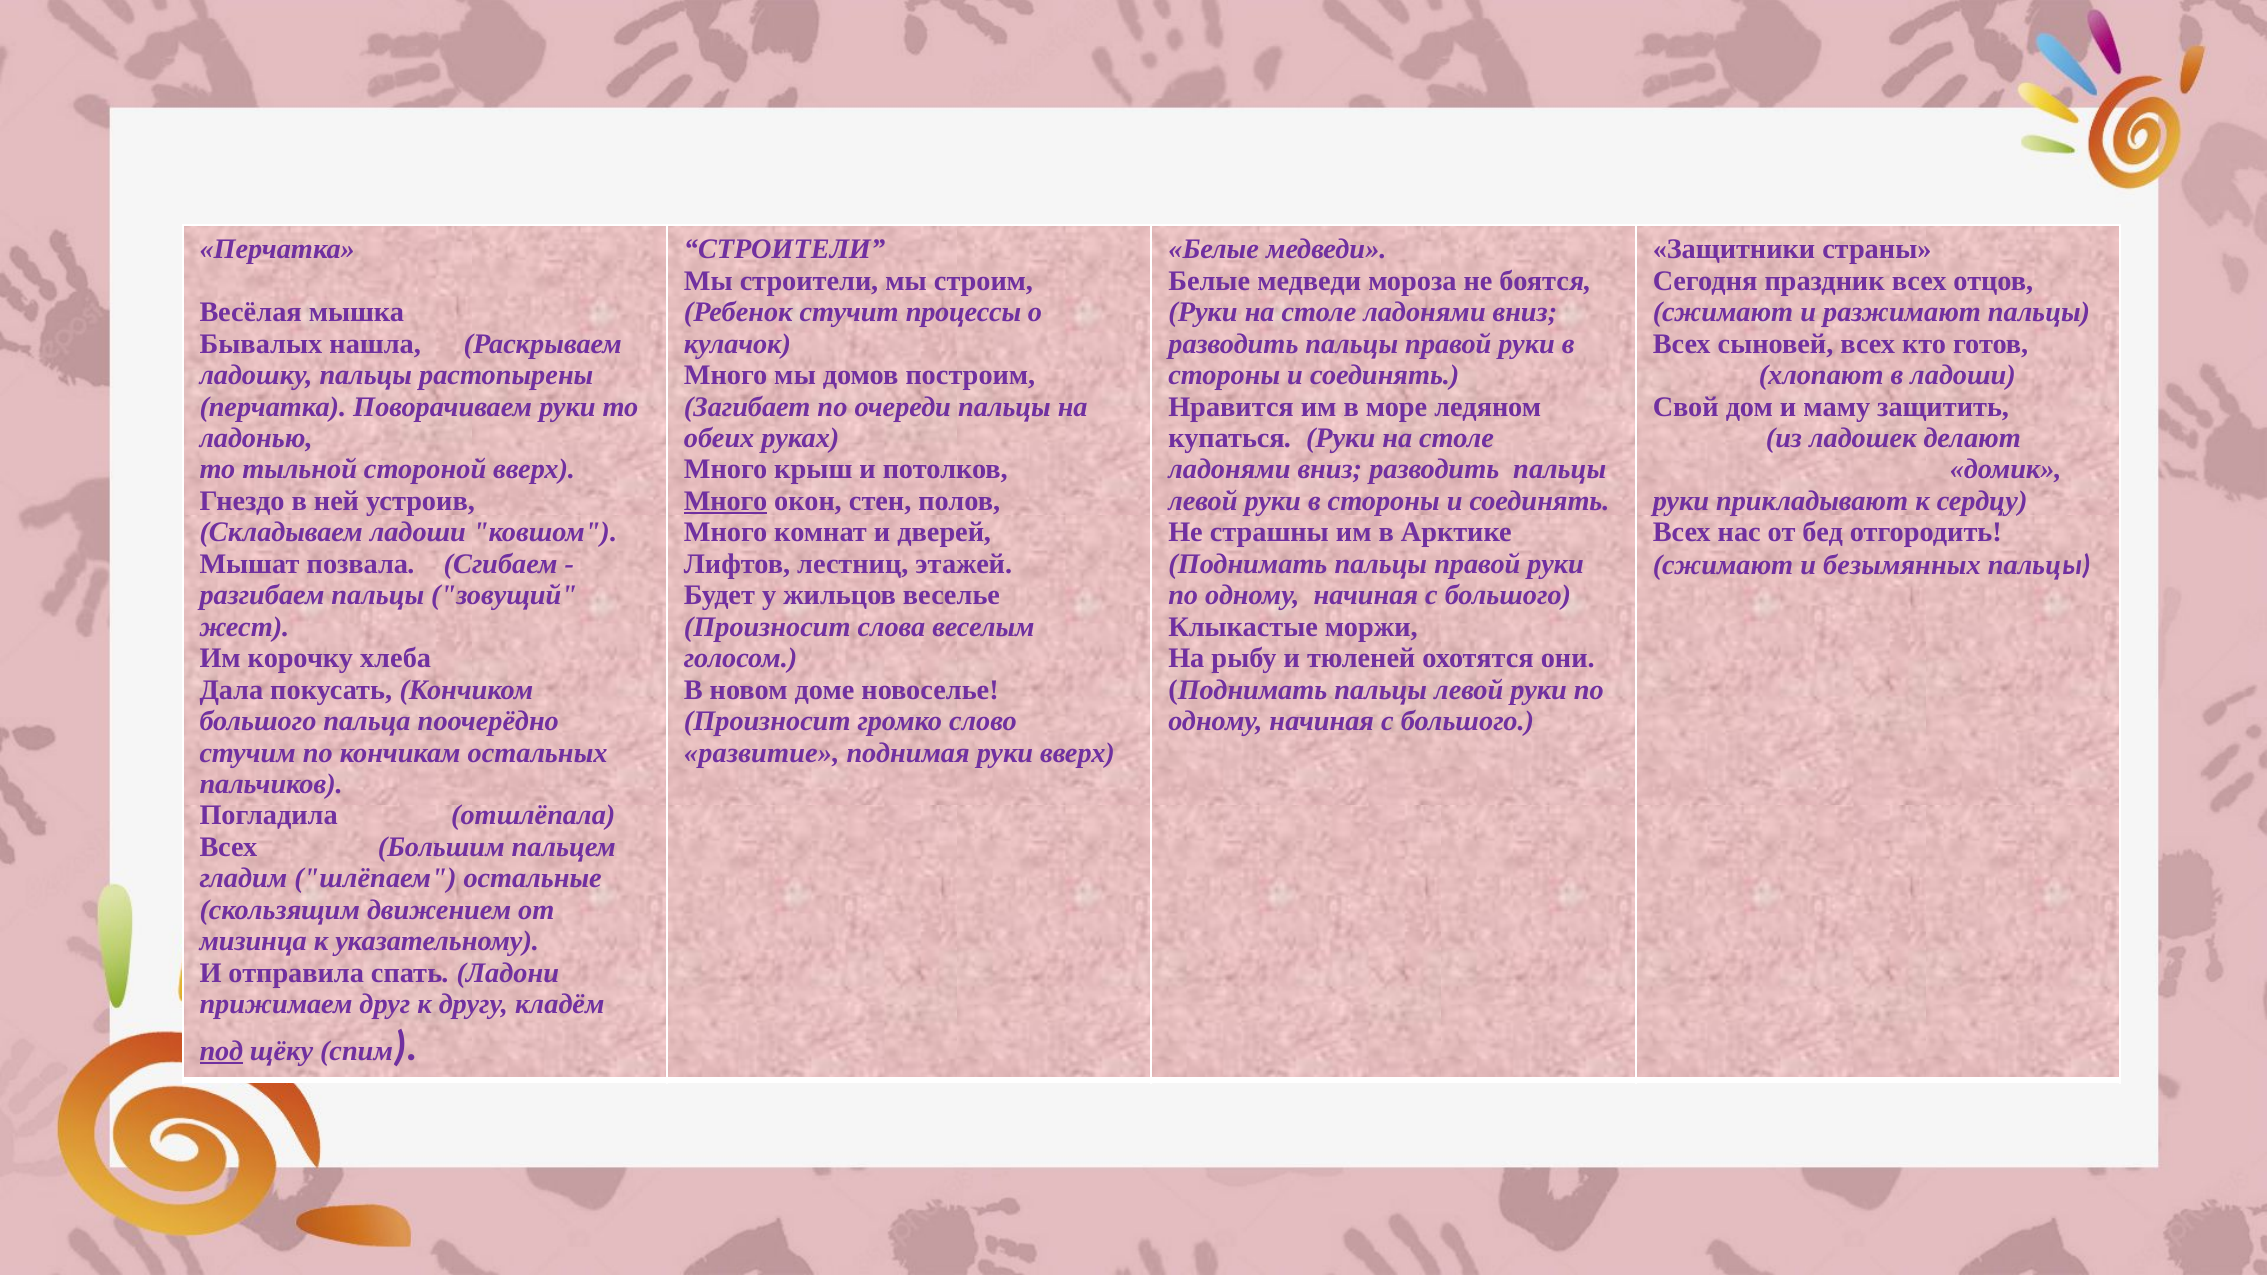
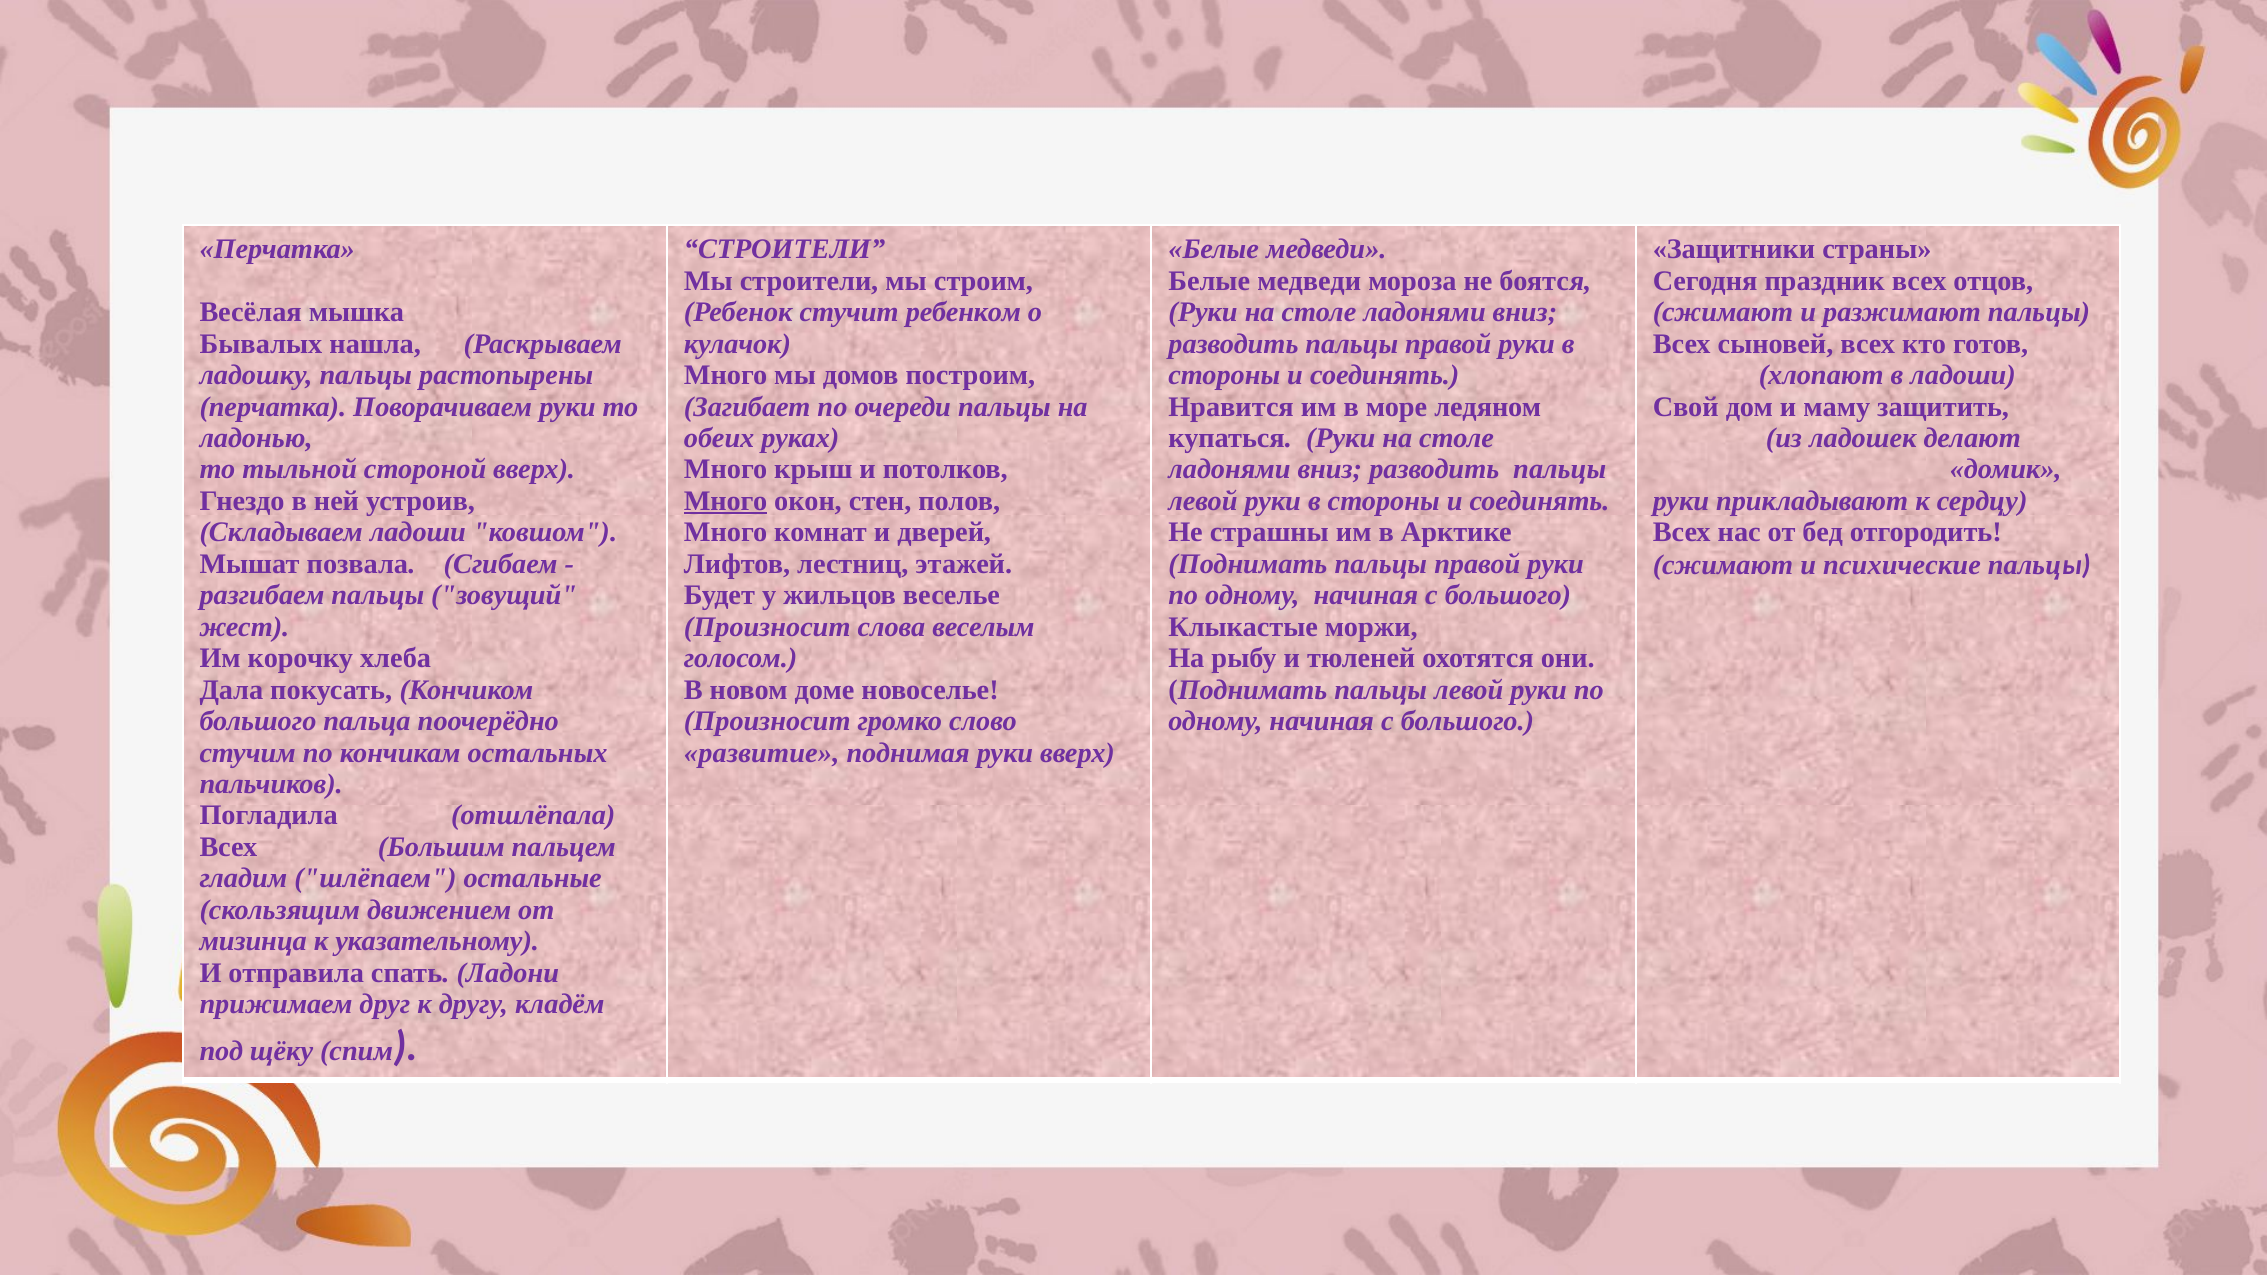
процессы: процессы -> ребенком (963, 312)
безымянных: безымянных -> психические (1902, 566)
под underline: present -> none (221, 1051)
